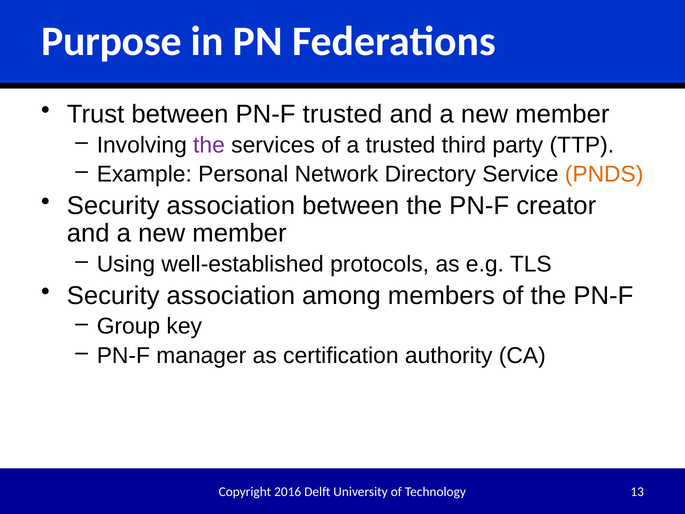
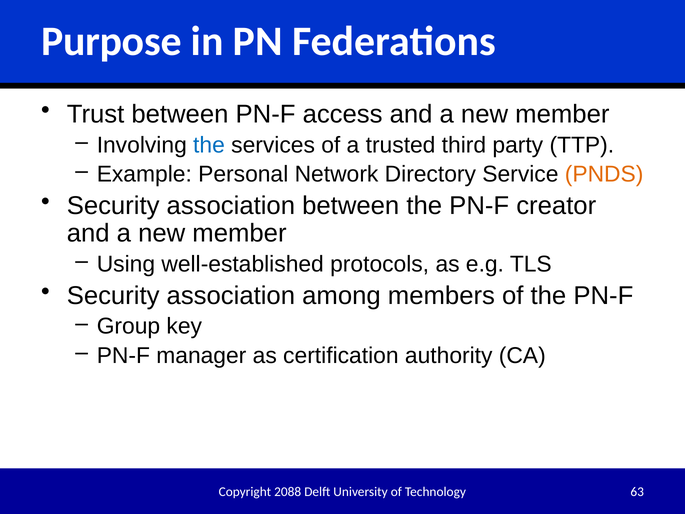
PN-F trusted: trusted -> access (343, 114)
the colour: purple -> blue (209, 145)
2016: 2016 -> 2088 (288, 492)
13: 13 -> 63 (637, 492)
